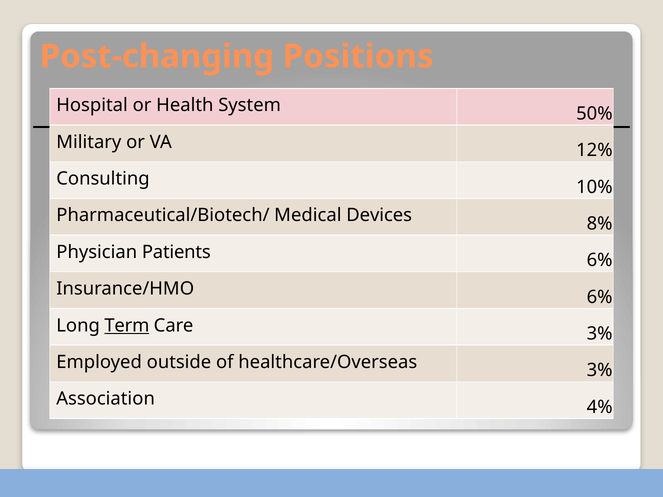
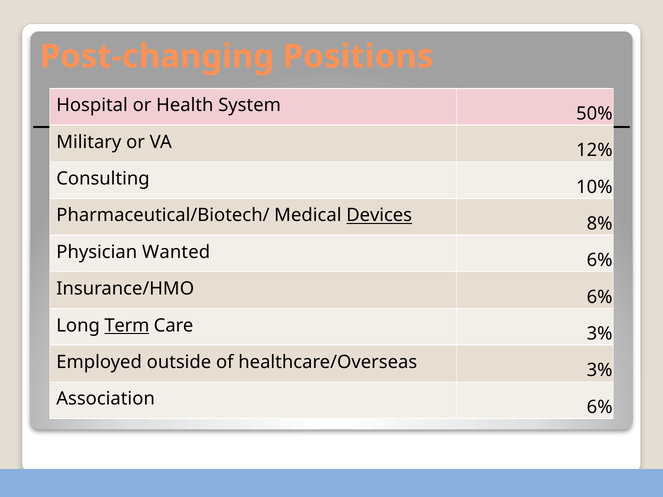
Devices underline: none -> present (379, 216)
Patients: Patients -> Wanted (176, 252)
Association 4%: 4% -> 6% (600, 407)
